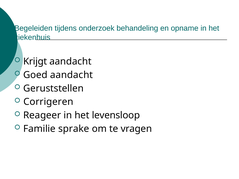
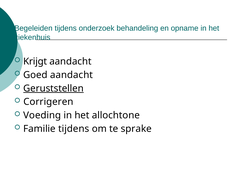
Geruststellen underline: none -> present (53, 88)
Reageer: Reageer -> Voeding (42, 115)
levensloop: levensloop -> allochtone (116, 115)
Familie sprake: sprake -> tijdens (74, 129)
vragen: vragen -> sprake (136, 129)
